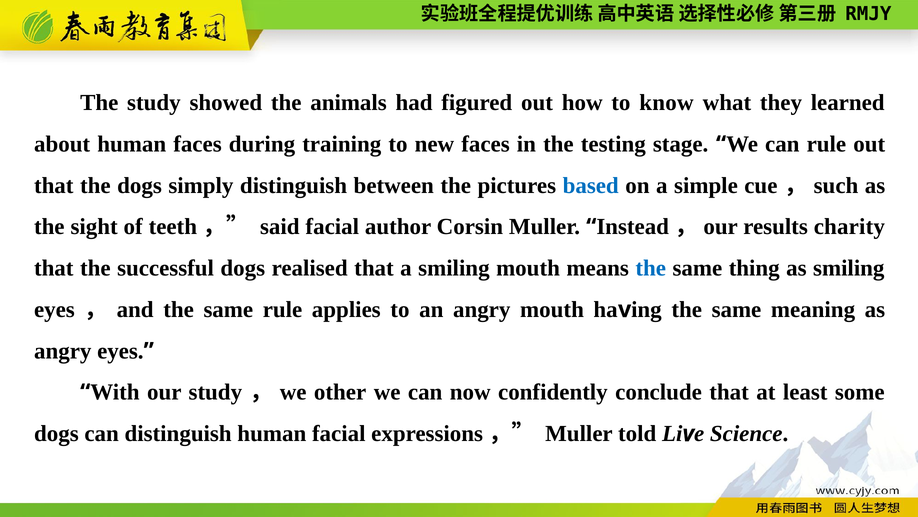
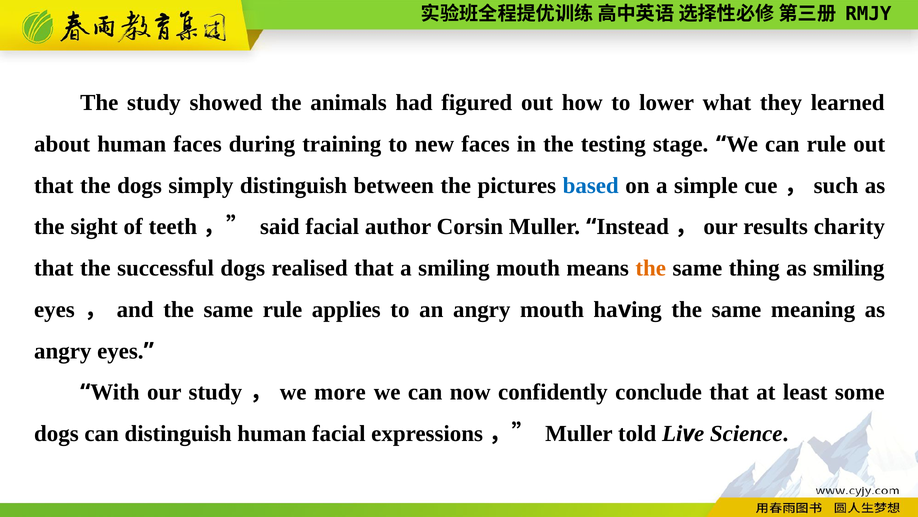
know: know -> lower (667, 103)
the colour: blue -> orange (651, 268)
other: other -> more (340, 392)
